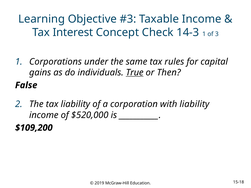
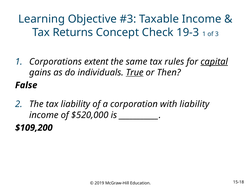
Interest: Interest -> Returns (73, 33)
14-3: 14-3 -> 19-3 (188, 33)
under: under -> extent (96, 62)
capital underline: none -> present (214, 62)
